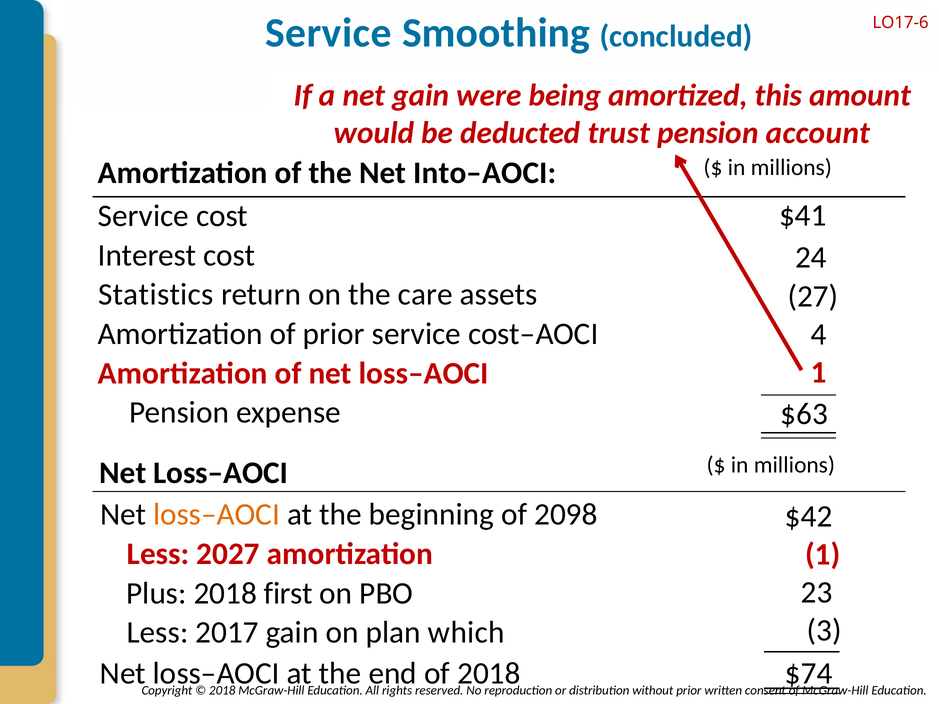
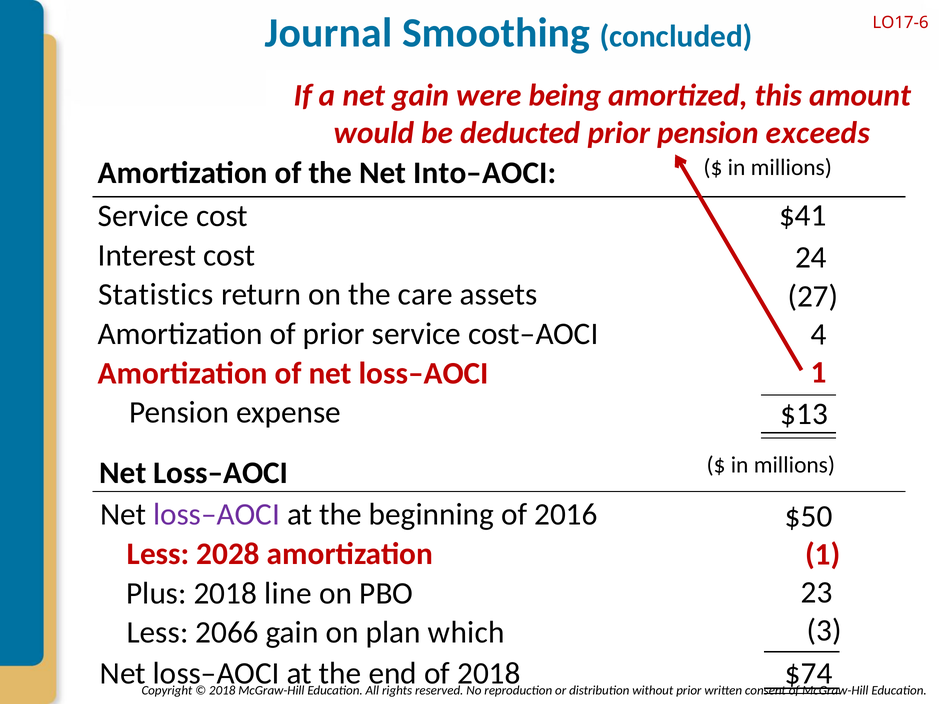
Service: Service -> Journal (328, 33)
deducted trust: trust -> prior (619, 133)
account: account -> exceeds (818, 133)
$63: $63 -> $13 (804, 414)
loss–AOCI colour: orange -> purple (217, 515)
2098: 2098 -> 2016 (566, 515)
$42: $42 -> $50 (809, 517)
2027: 2027 -> 2028 (228, 554)
first: first -> line (288, 594)
2017: 2017 -> 2066 (227, 633)
